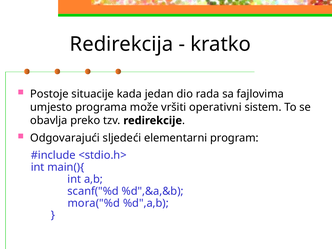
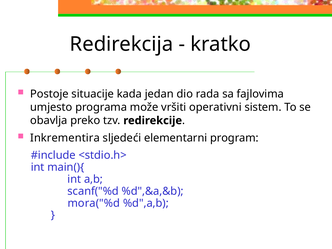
Odgovarajući: Odgovarajući -> Inkrementira (65, 138)
